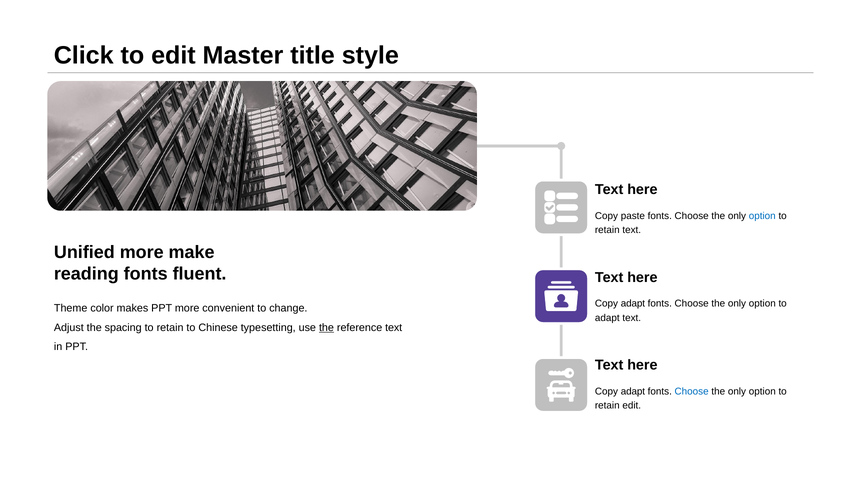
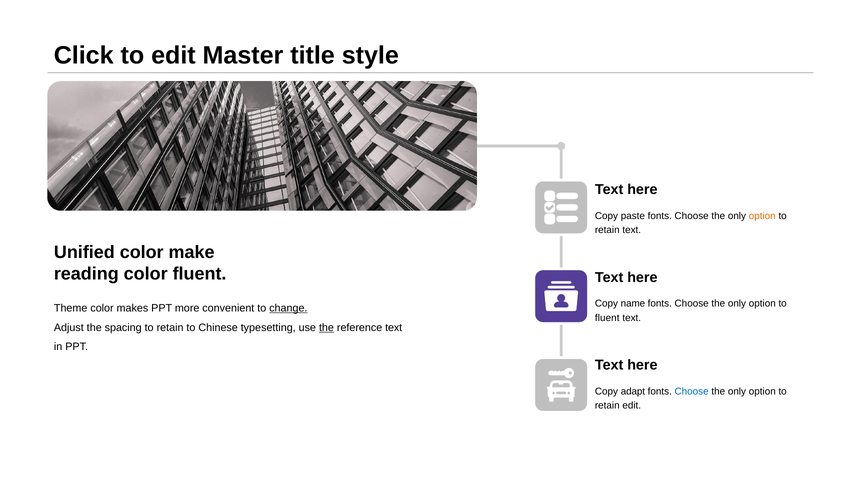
option colour: blue -> orange (762, 216)
Unified more: more -> color (142, 253)
reading fonts: fonts -> color (146, 274)
adapt: adapt -> name (633, 304)
change underline: none -> present (288, 308)
adapt: adapt -> fluent (607, 318)
